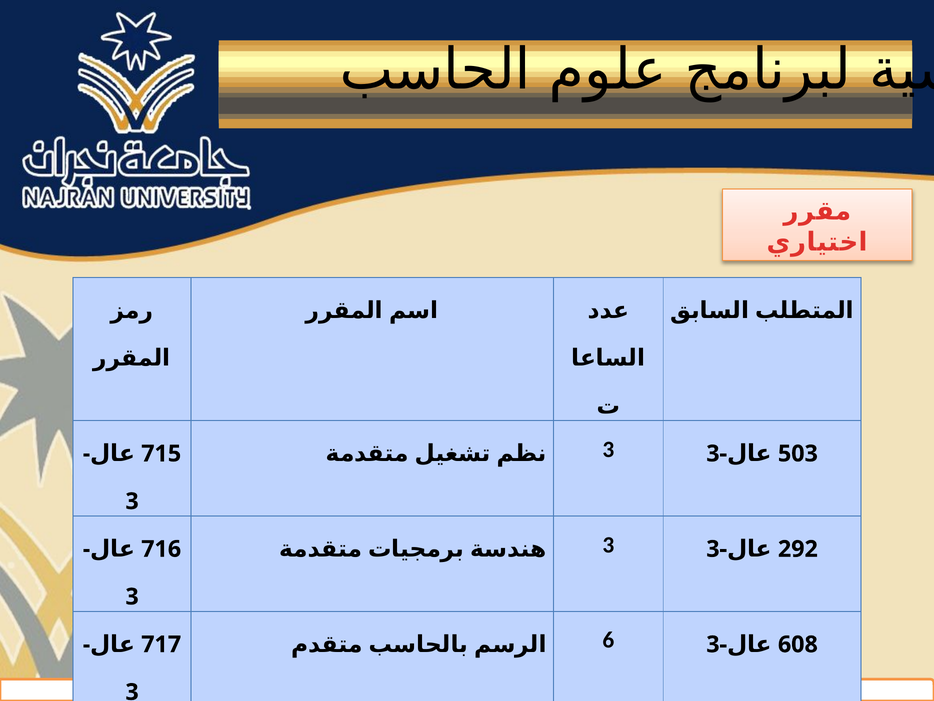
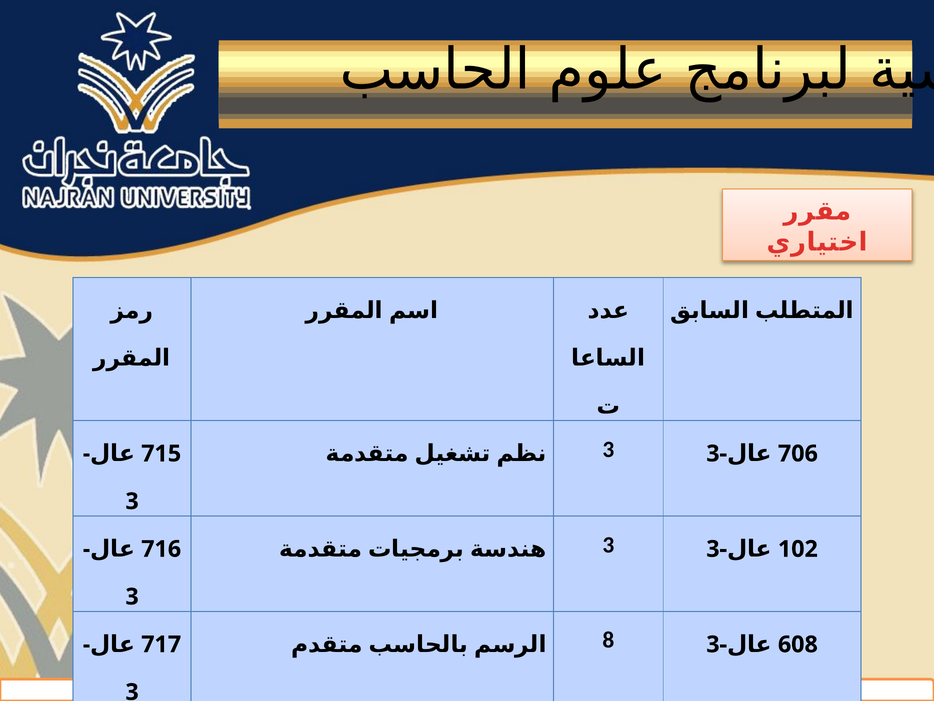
503: 503 -> 706 (798, 453)
292: 292 -> 102 (798, 549)
6: 6 -> 8 (608, 640)
